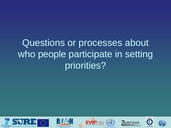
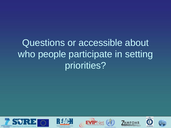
processes: processes -> accessible (101, 43)
